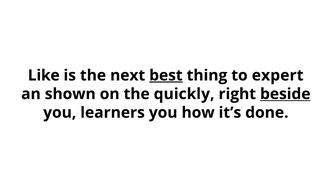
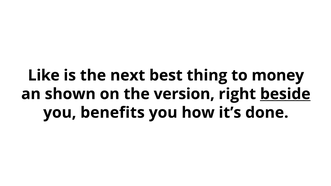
best underline: present -> none (166, 75)
expert: expert -> money (278, 75)
quickly: quickly -> version (184, 94)
learners: learners -> benefits (113, 113)
